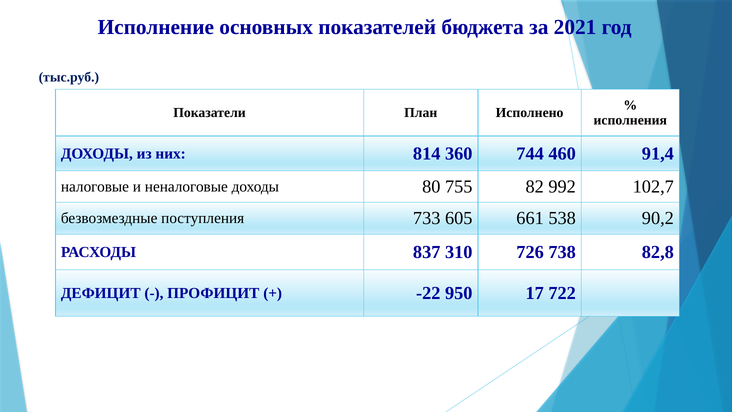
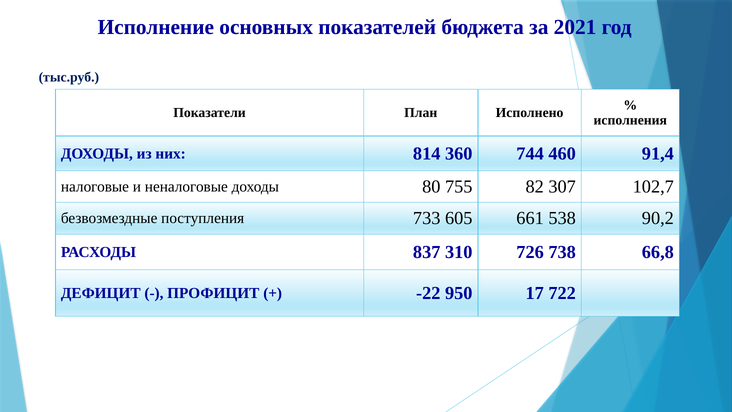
992: 992 -> 307 (562, 187)
82,8: 82,8 -> 66,8 (658, 252)
